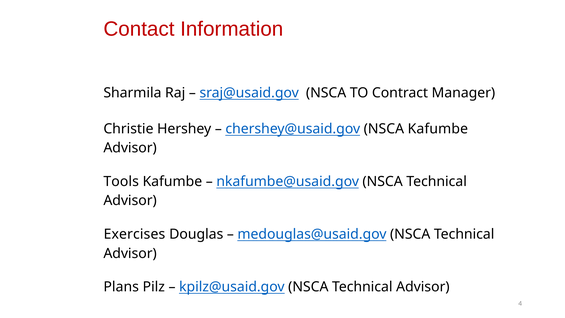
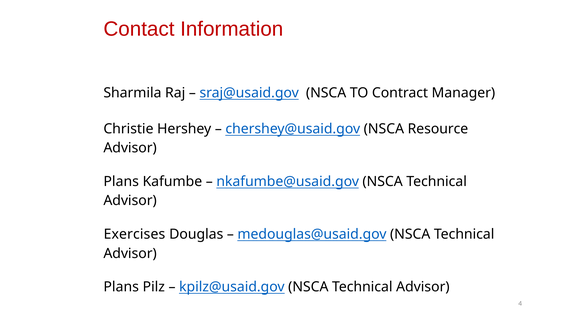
NSCA Kafumbe: Kafumbe -> Resource (438, 129)
Tools: Tools -> Plans (121, 181)
